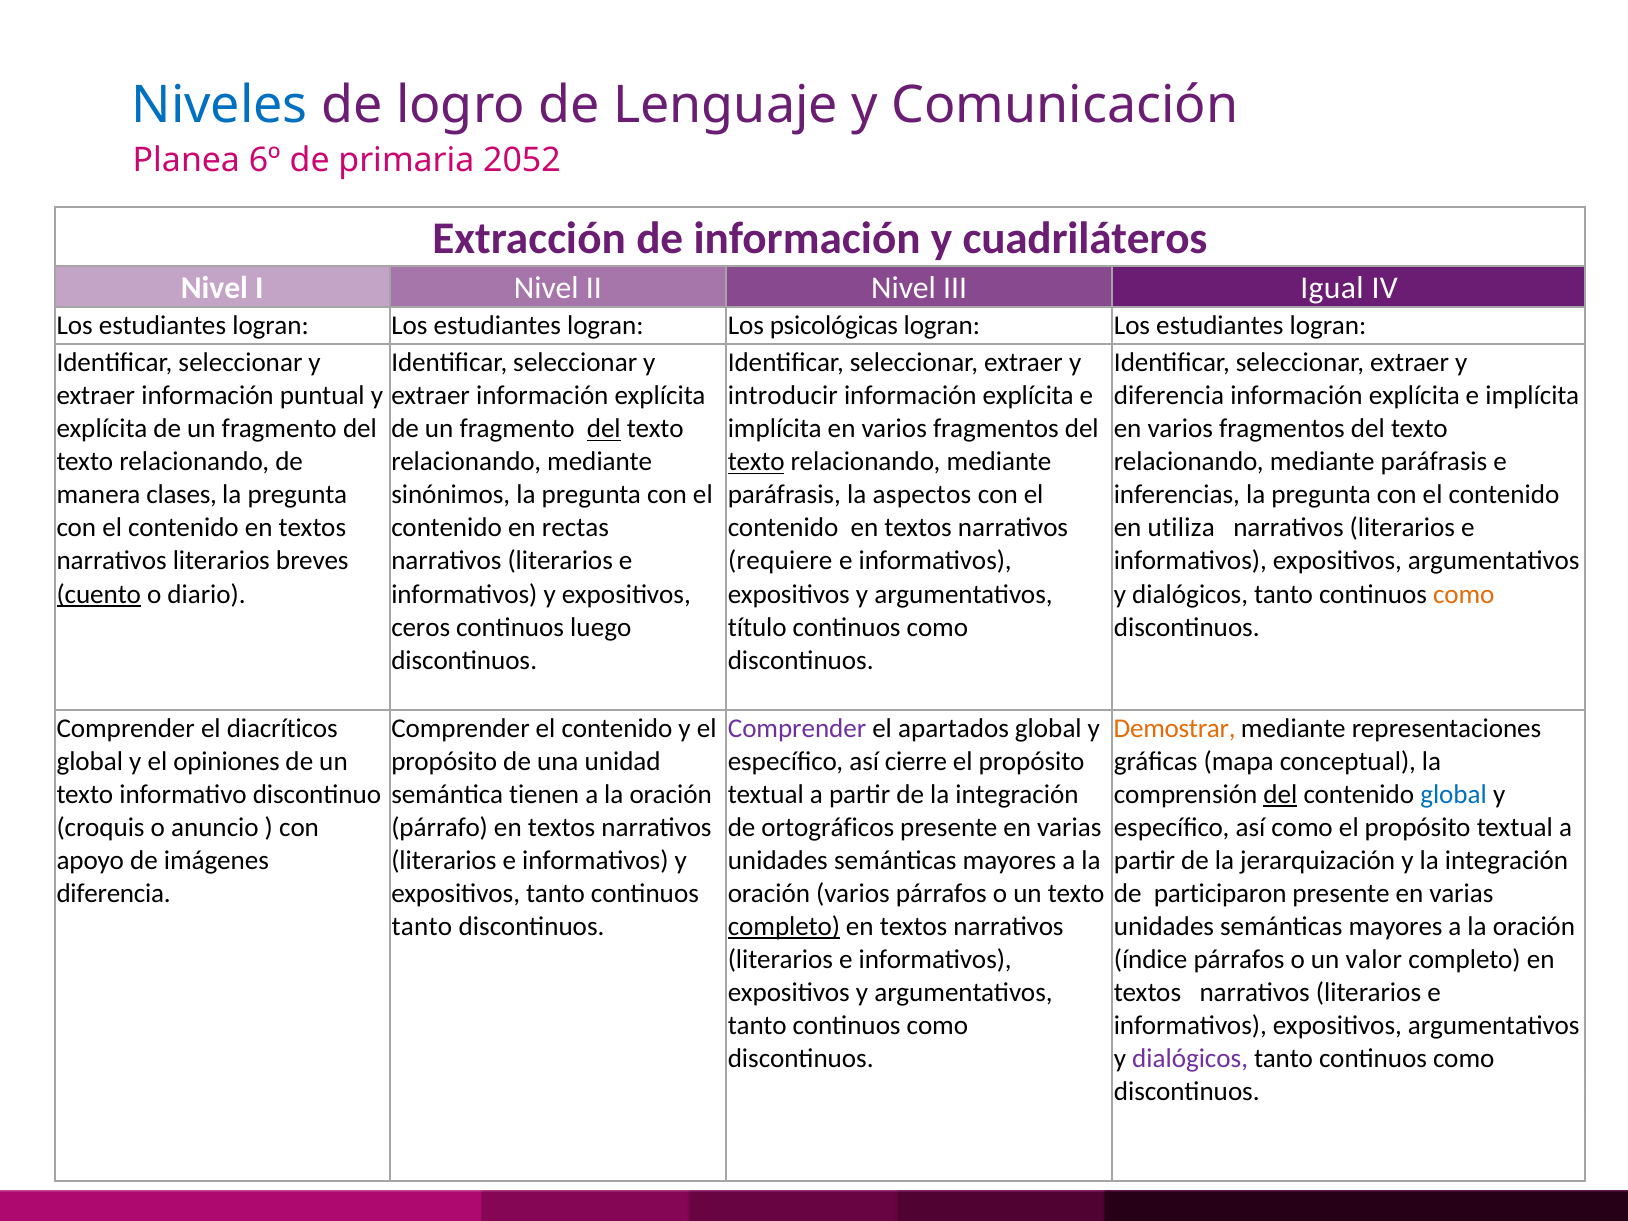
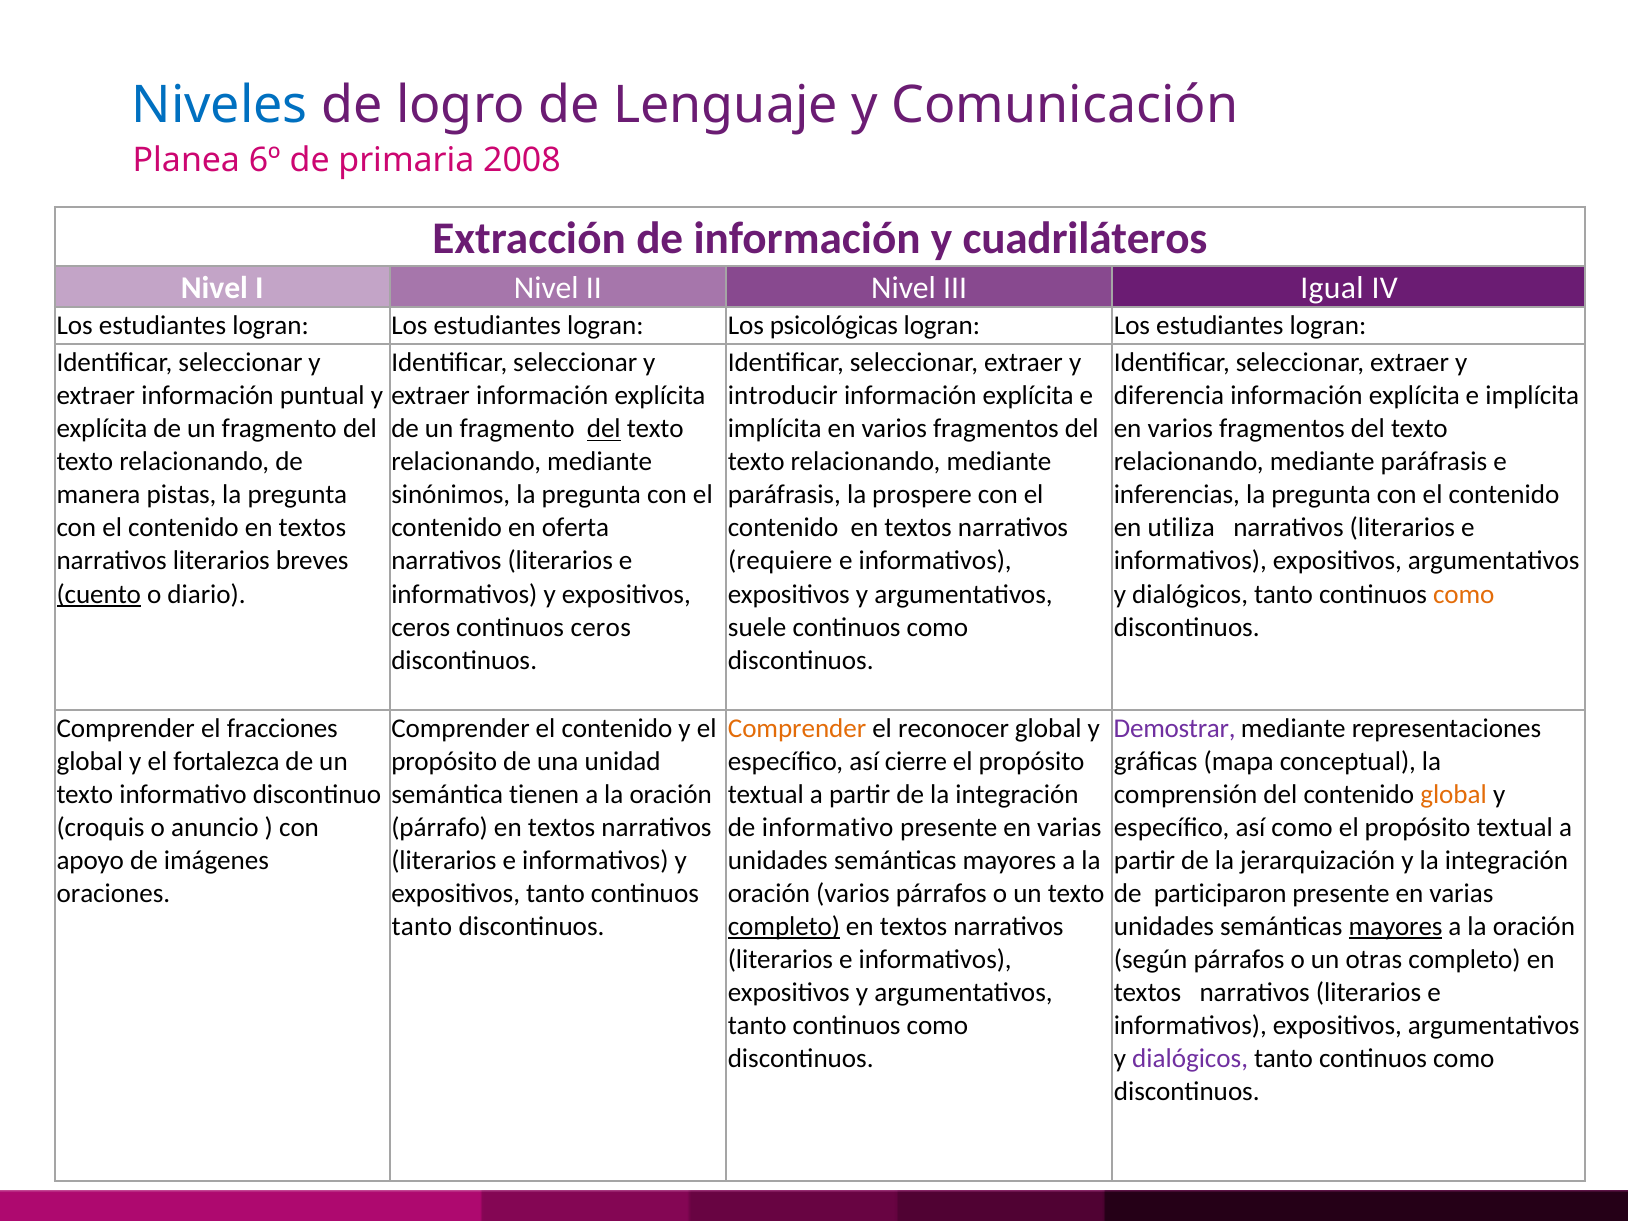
2052: 2052 -> 2008 (522, 160)
texto underline: present -> none (756, 462)
clases: clases -> pistas (182, 495)
aspectos: aspectos -> prospere (922, 495)
rectas: rectas -> oferta (575, 528)
continuos luego: luego -> ceros (601, 627)
título: título -> suele (757, 627)
diacríticos: diacríticos -> fracciones (282, 728)
Comprender colour: purple -> orange (797, 728)
apartados: apartados -> reconocer (954, 728)
Demostrar colour: orange -> purple (1175, 728)
opiniones: opiniones -> fortalezca (227, 761)
del underline: present -> none (1280, 794)
global colour: blue -> orange (1454, 794)
de ortográficos: ortográficos -> informativo (828, 827)
diferencia: diferencia -> oraciones (113, 894)
mayores underline: none -> present (1396, 927)
índice: índice -> según (1151, 960)
valor: valor -> otras (1374, 960)
